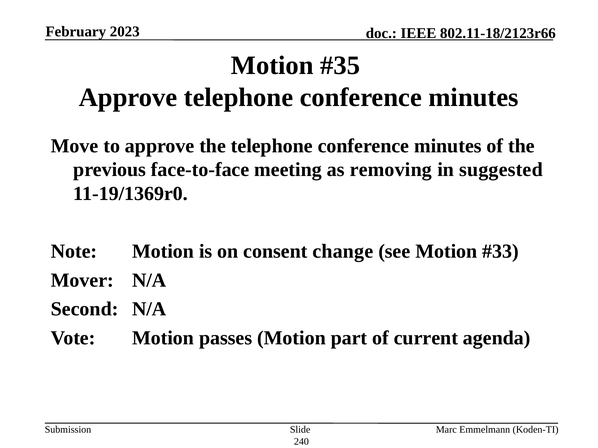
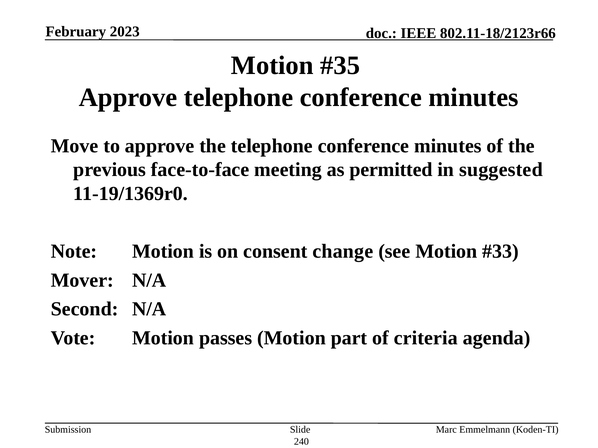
removing: removing -> permitted (391, 170)
current: current -> criteria (426, 338)
